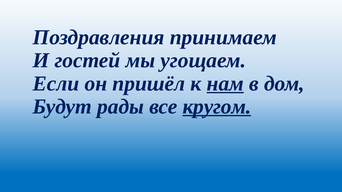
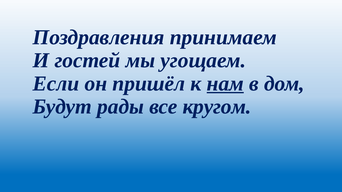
кругом underline: present -> none (217, 107)
